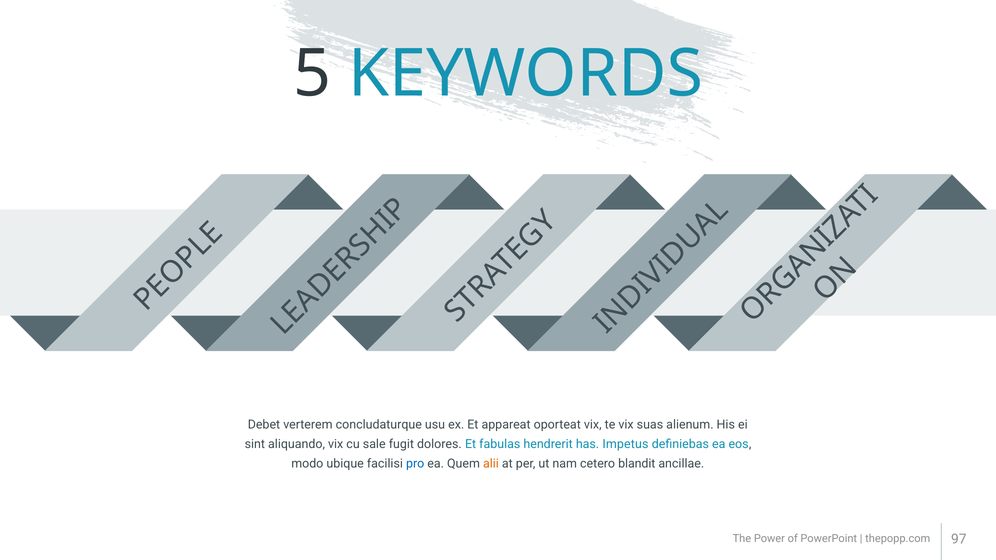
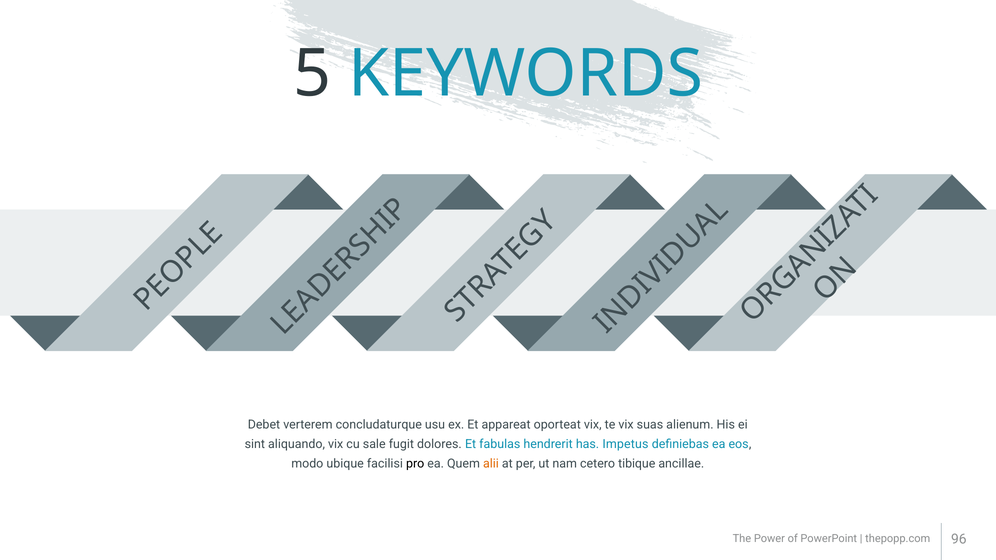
pro colour: blue -> black (415, 464)
blandit: blandit -> tibique (637, 464)
97: 97 -> 96 (959, 539)
